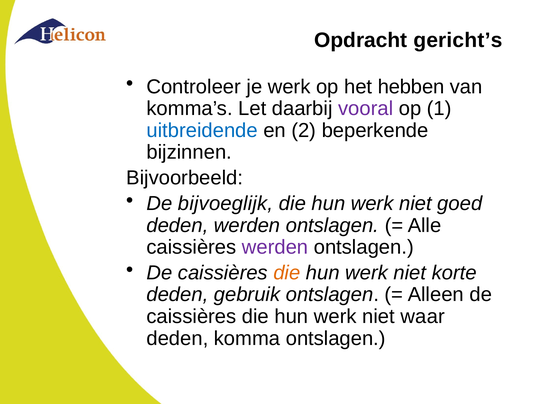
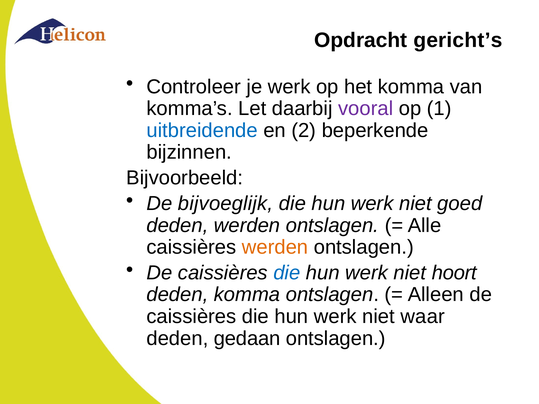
het hebben: hebben -> komma (411, 87)
werden colour: purple -> orange (275, 247)
die colour: orange -> blue (287, 273)
korte: korte -> hoort (454, 273)
deden gebruik: gebruik -> komma (247, 295)
komma: komma -> gedaan (247, 339)
